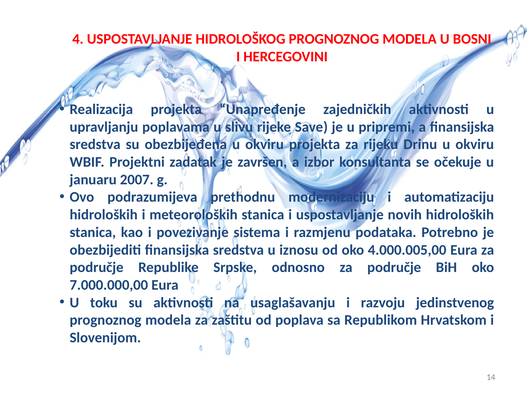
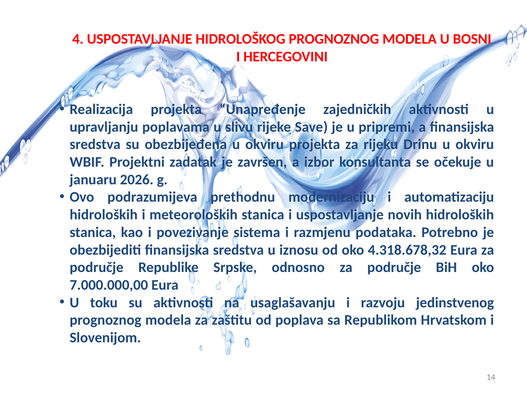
2007: 2007 -> 2026 (137, 180)
4.000.005,00: 4.000.005,00 -> 4.318.678,32 (407, 250)
